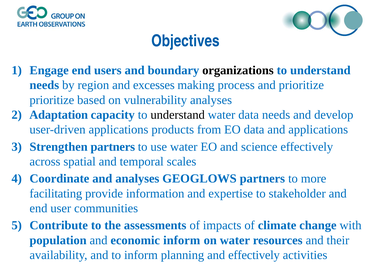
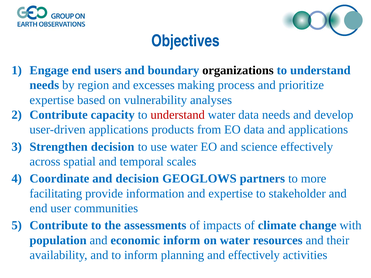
prioritize: prioritize -> expertise (52, 100)
Adaptation: Adaptation -> Contribute (59, 115)
understand colour: black -> red (178, 115)
Strengthen partners: partners -> decision (113, 147)
and analyses: analyses -> decision (137, 179)
